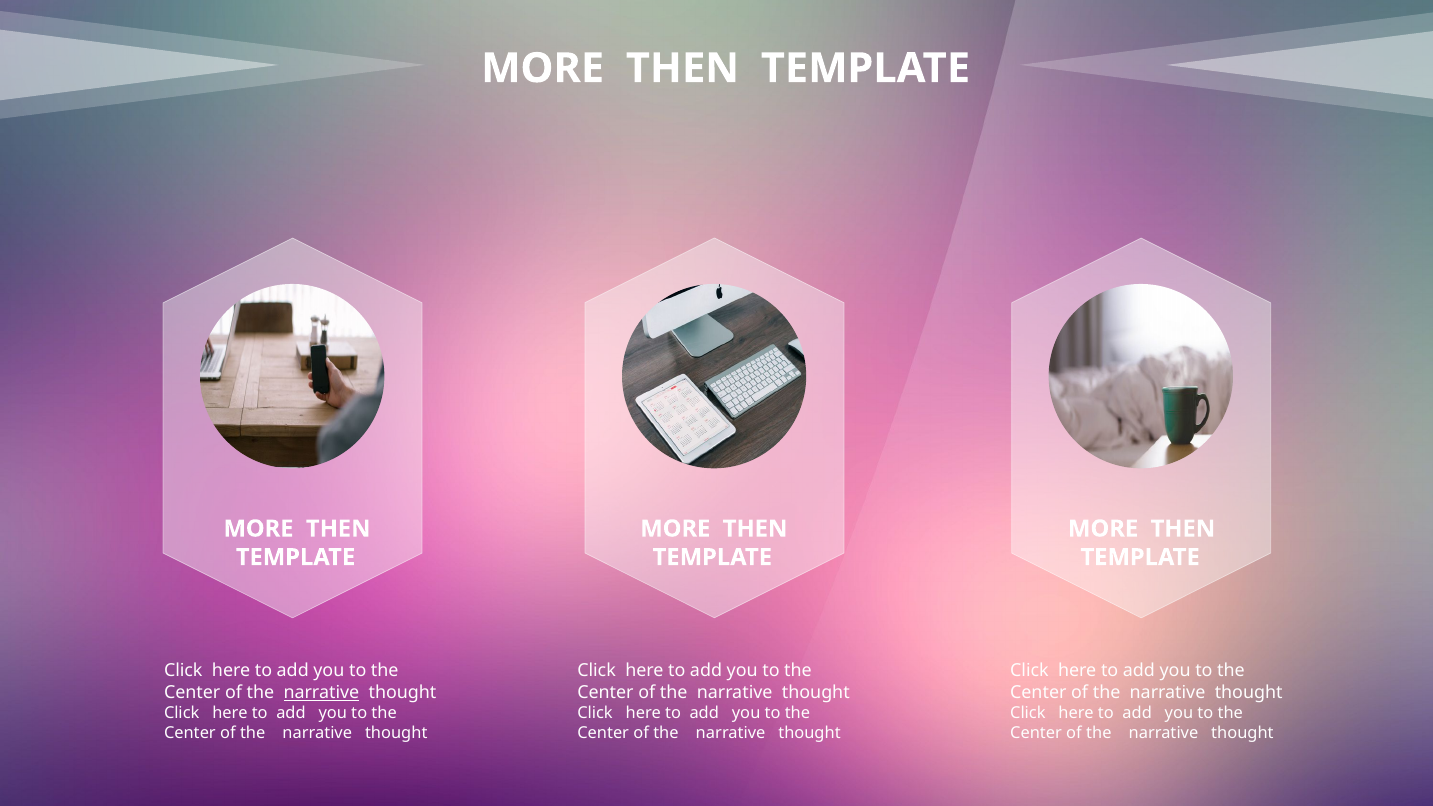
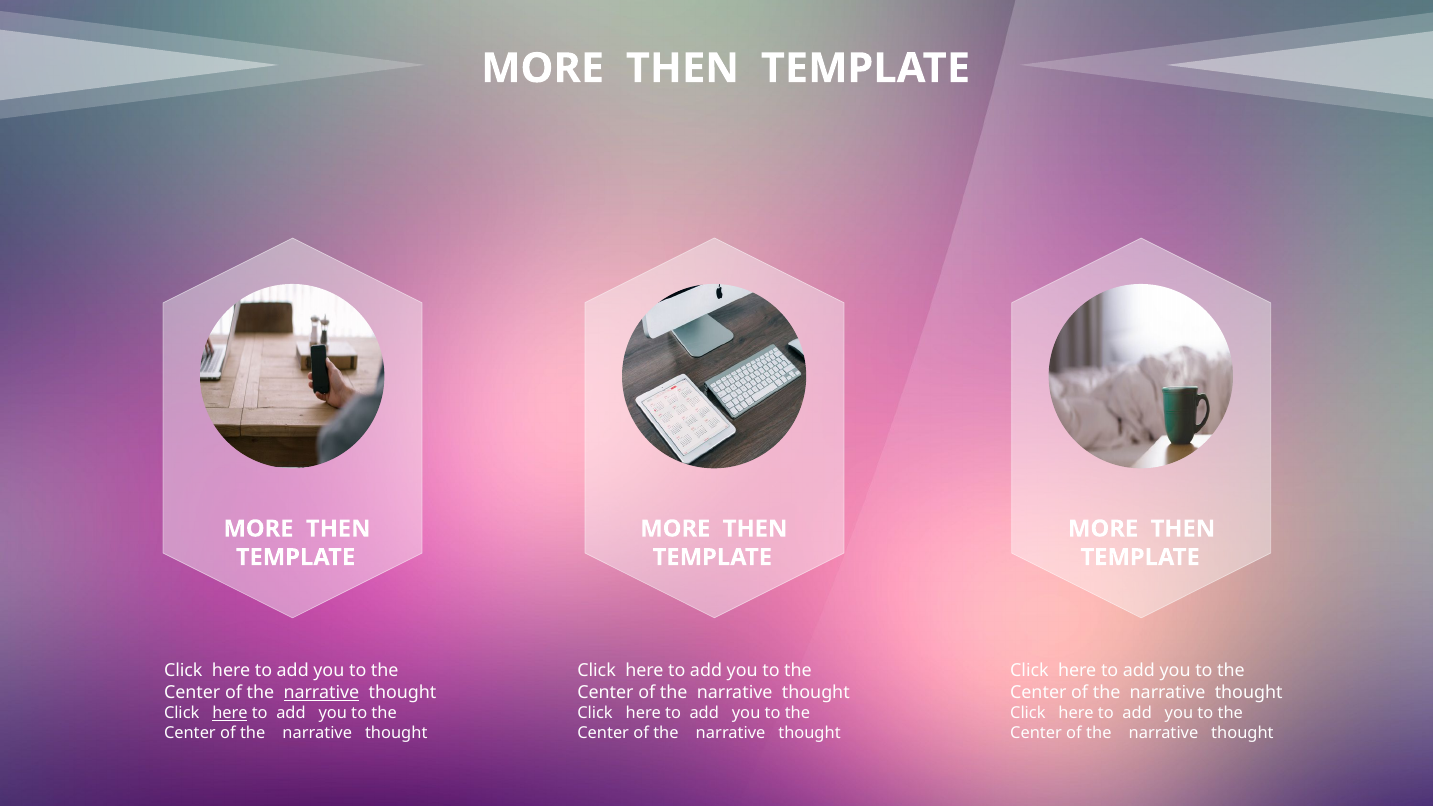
here underline: none -> present (230, 713)
